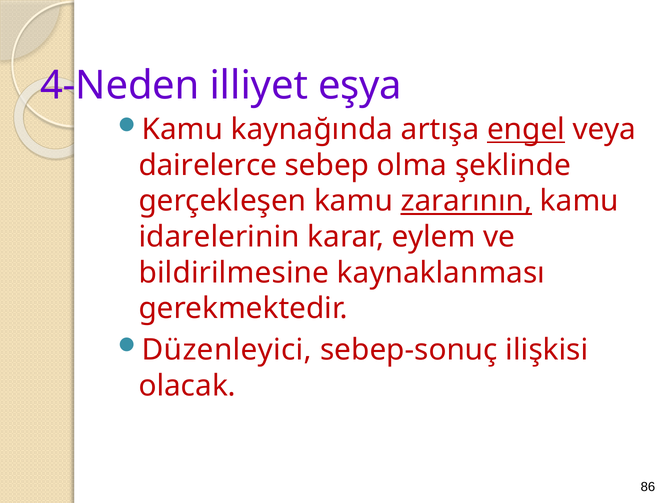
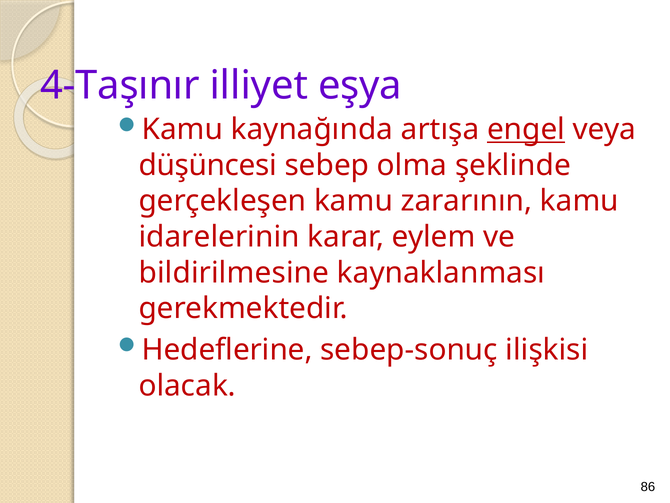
4-Neden: 4-Neden -> 4-Taşınır (120, 86)
dairelerce: dairelerce -> düşüncesi (208, 165)
zararının underline: present -> none (466, 201)
Düzenleyici: Düzenleyici -> Hedeflerine (227, 350)
